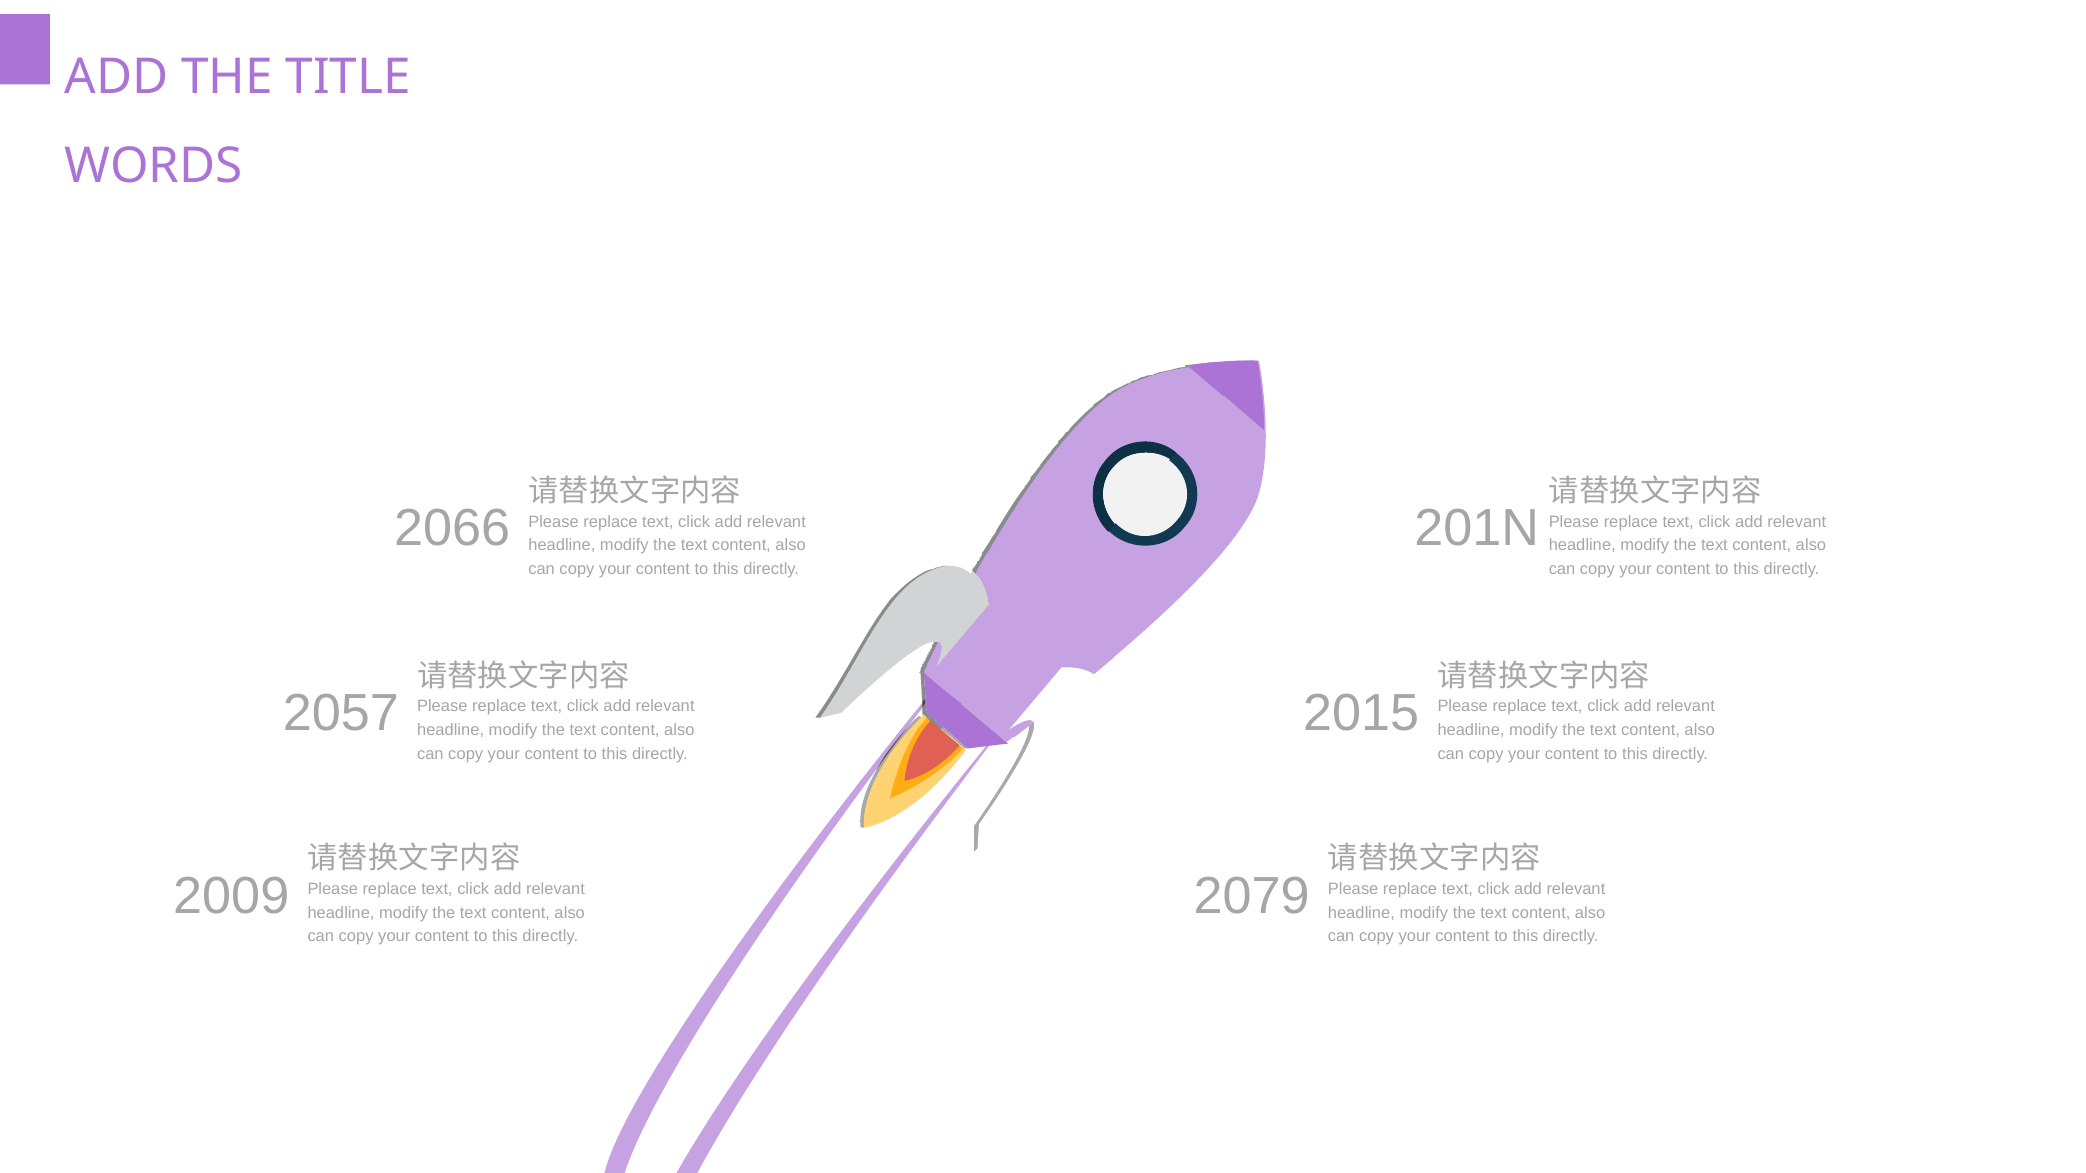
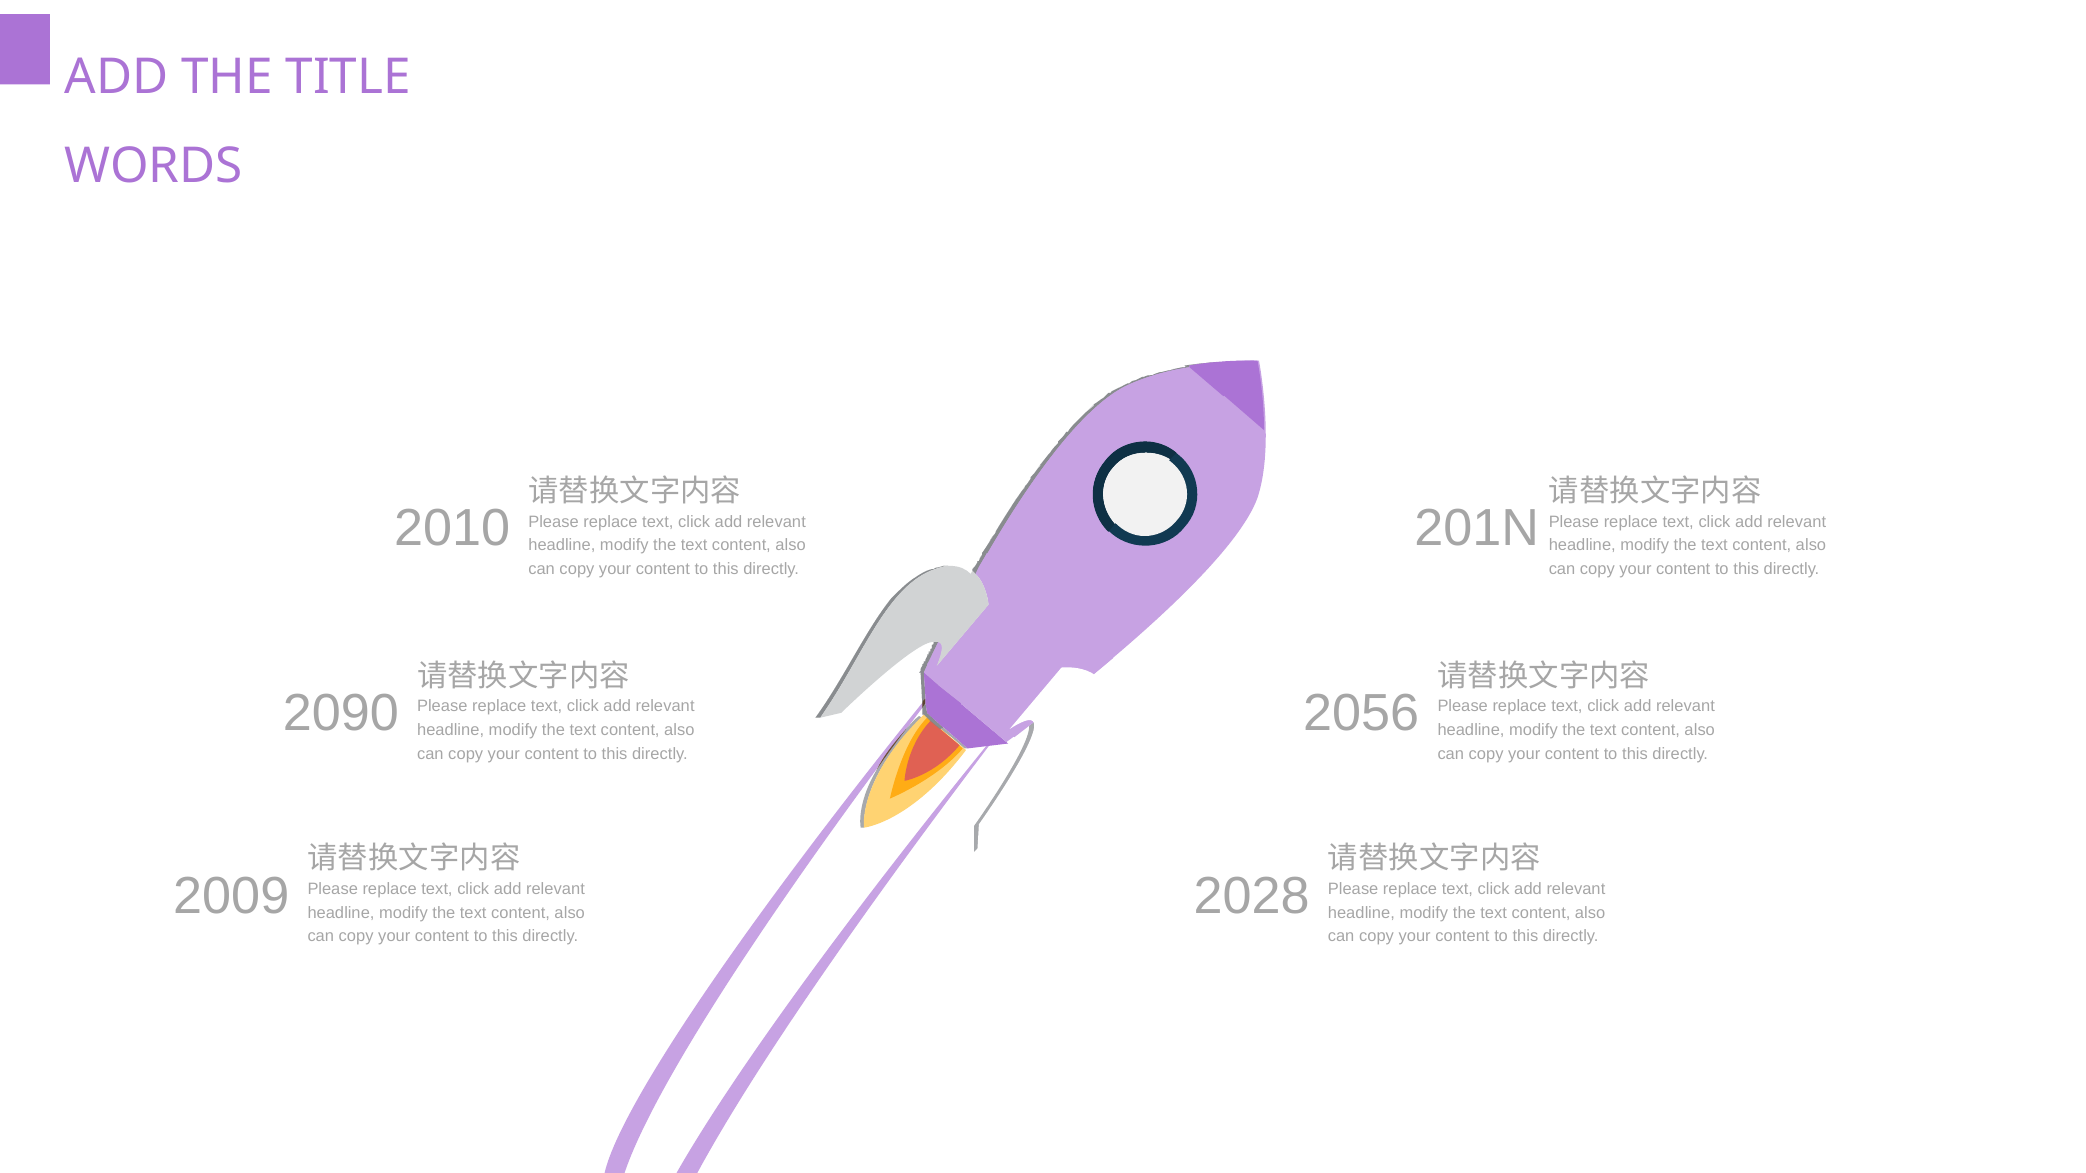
2066: 2066 -> 2010 (452, 529)
2057: 2057 -> 2090 (341, 714)
2015: 2015 -> 2056 (1361, 714)
2079: 2079 -> 2028 (1252, 896)
